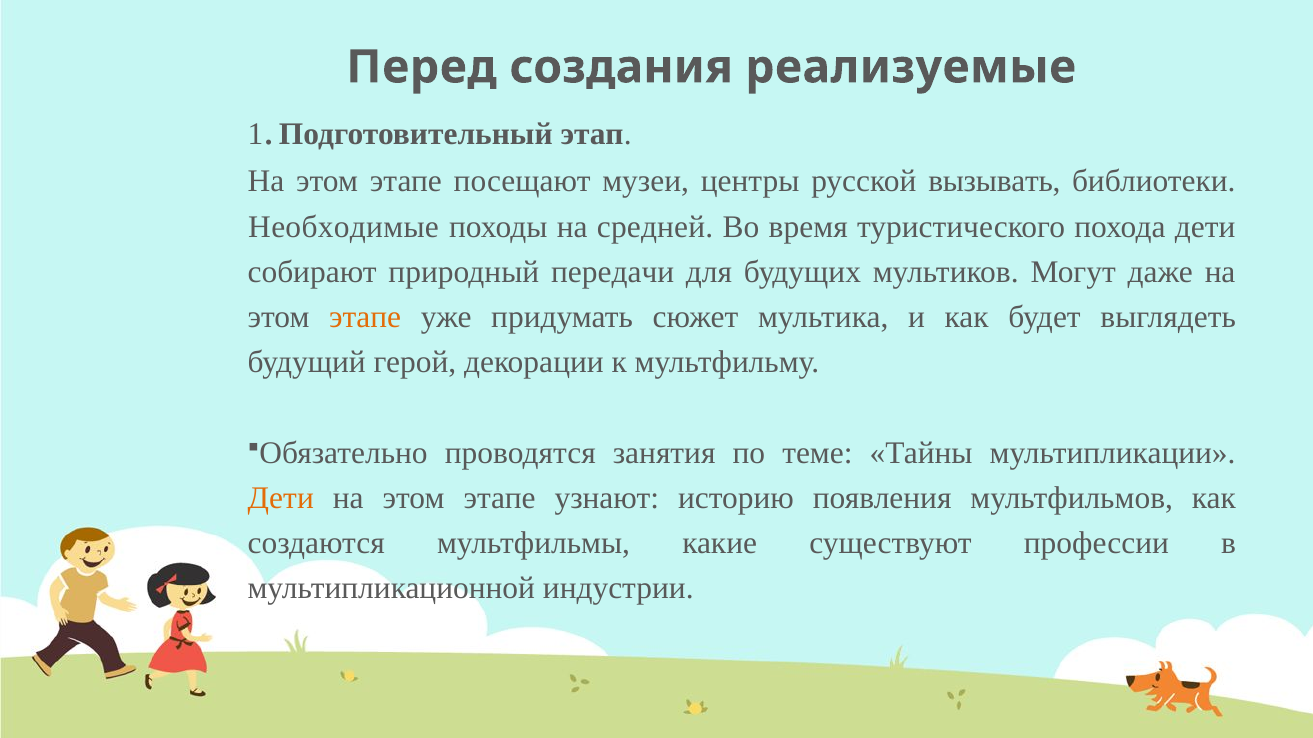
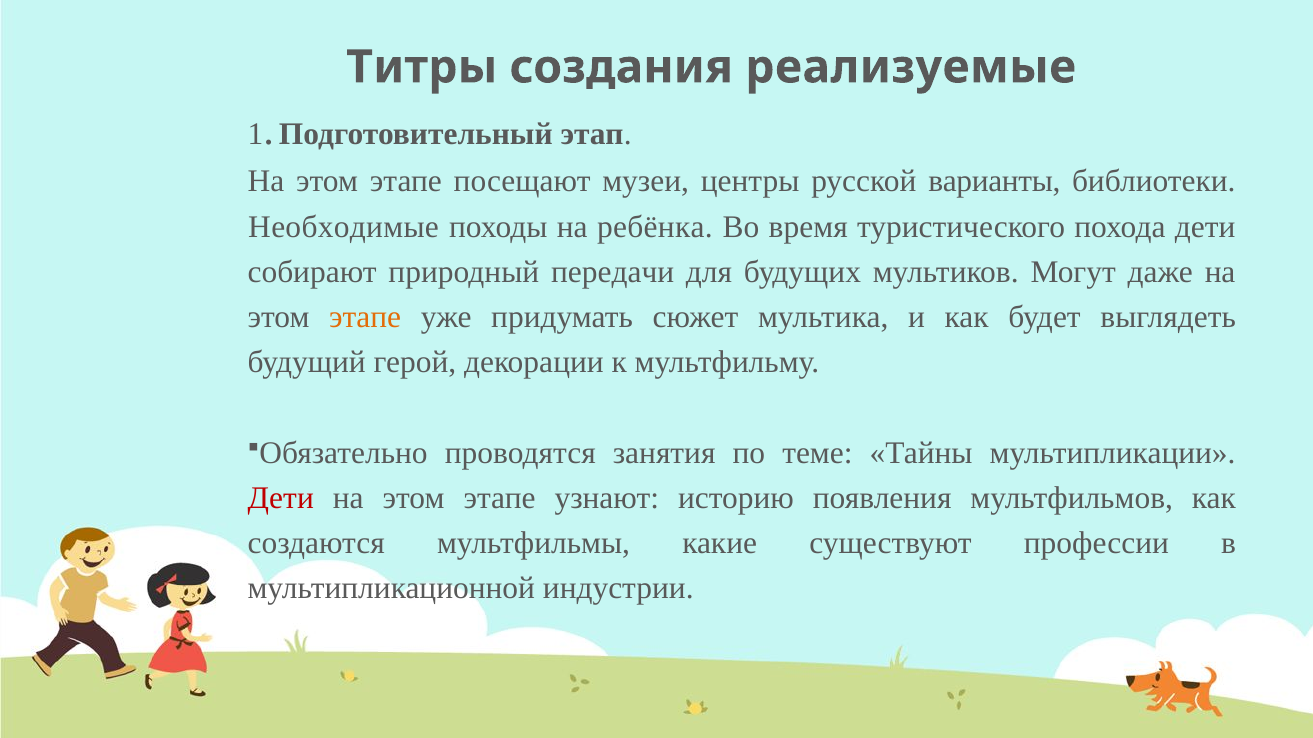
Перед: Перед -> Титры (422, 67)
вызывать: вызывать -> варианты (994, 182)
средней: средней -> ребёнка (655, 227)
Дети colour: orange -> red (281, 498)
